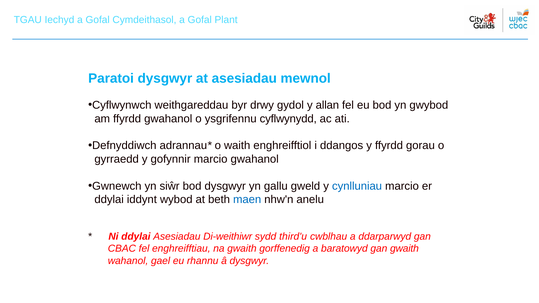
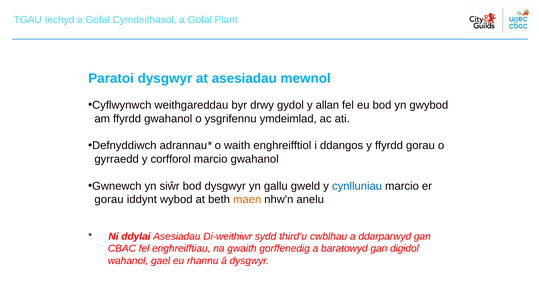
cyflwynydd: cyflwynydd -> ymdeimlad (288, 119)
gofynnir: gofynnir -> corfforol (171, 159)
ddylai: ddylai -> gorau (109, 200)
maen colour: blue -> orange (247, 200)
gan gwaith: gwaith -> digidol (404, 249)
